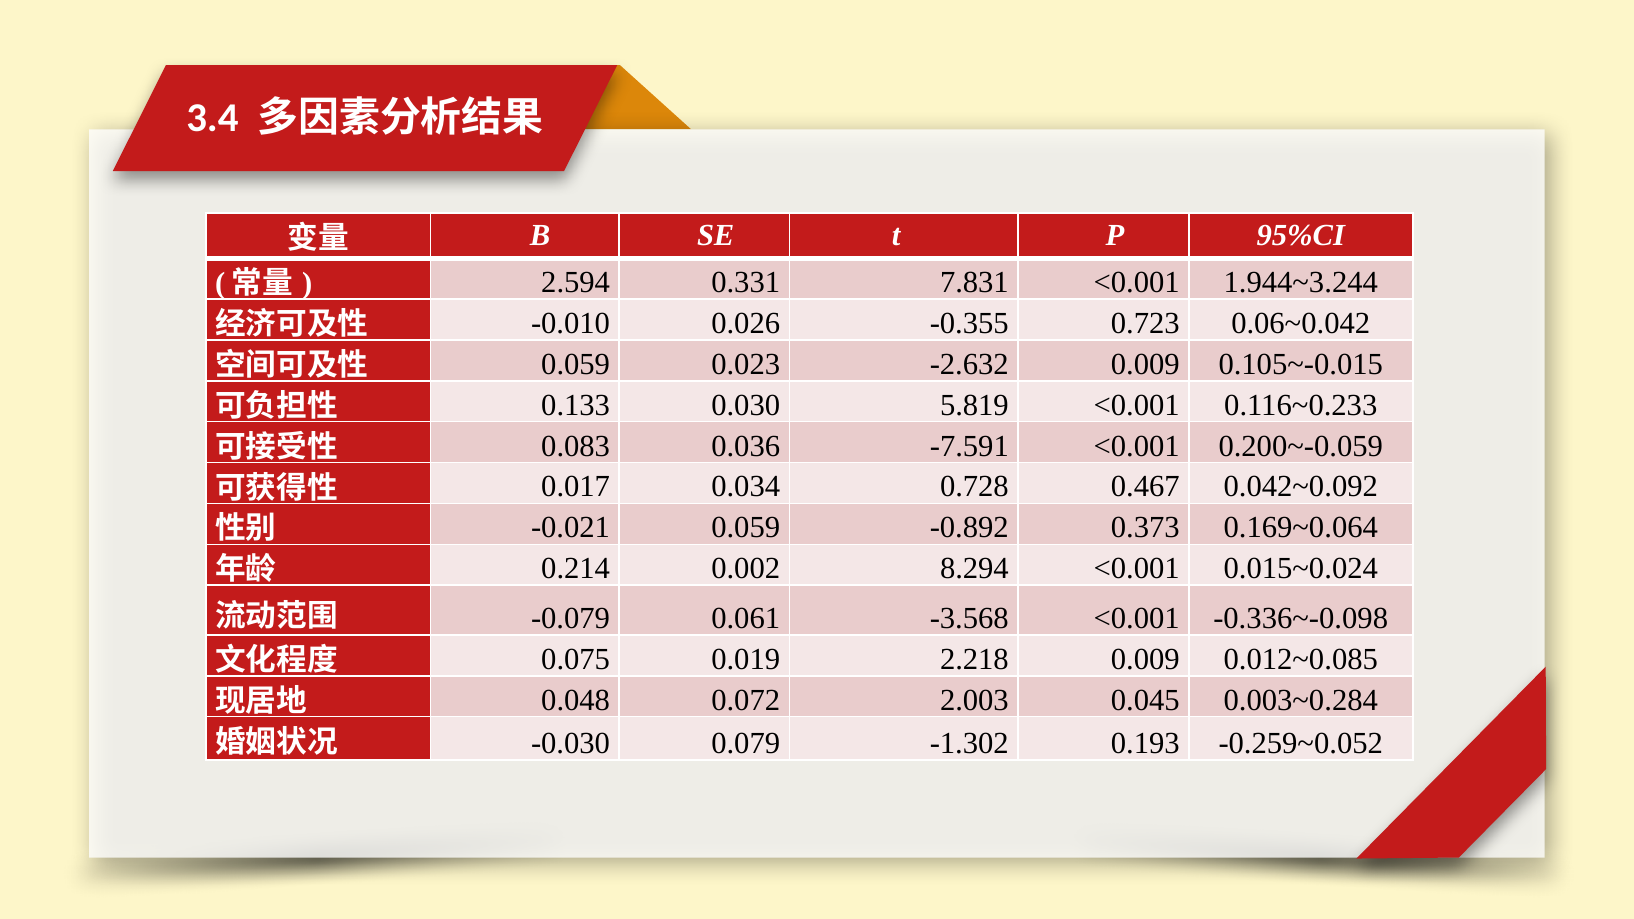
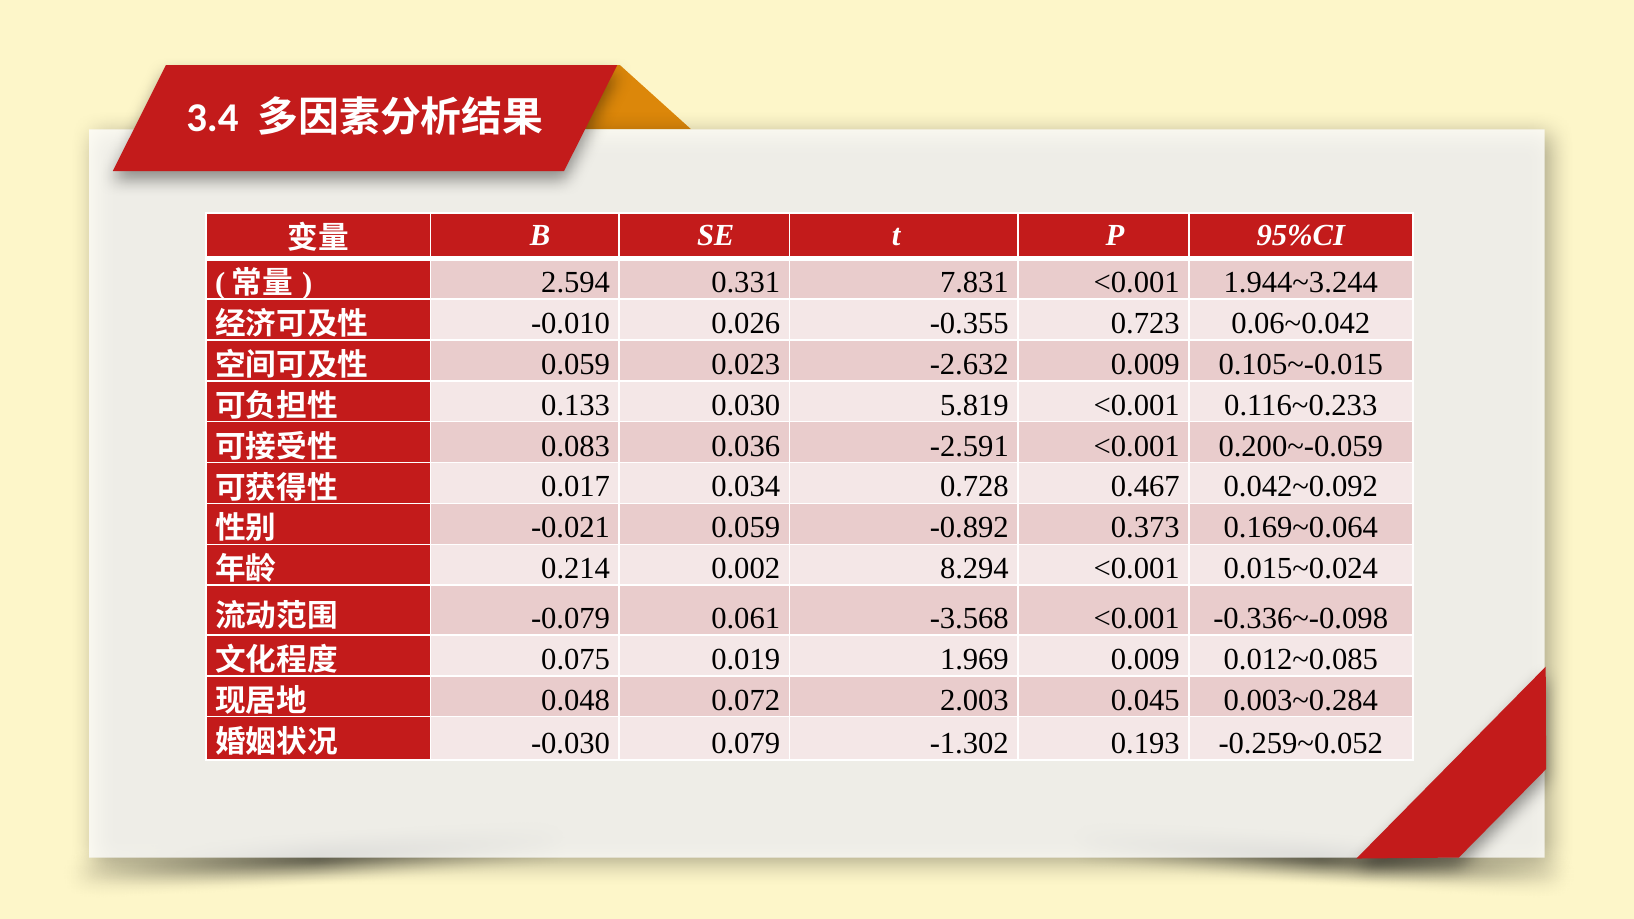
-7.591: -7.591 -> -2.591 (969, 446)
2.218: 2.218 -> 1.969 (974, 659)
